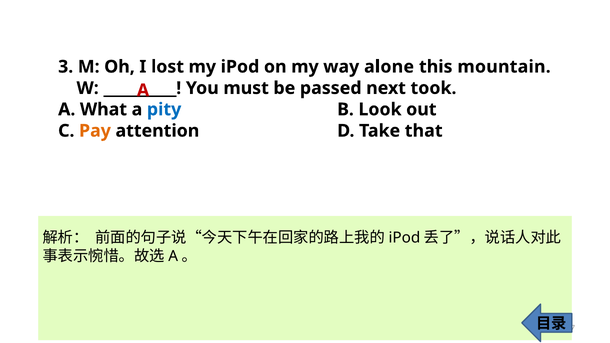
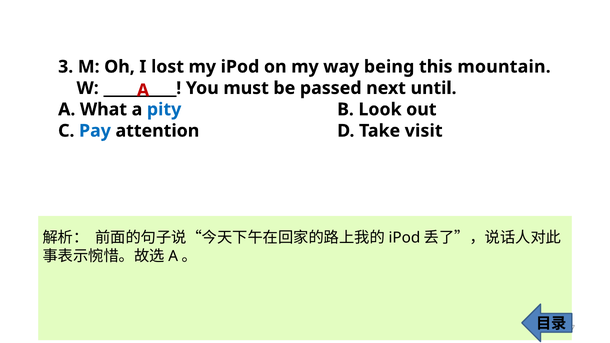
alone: alone -> being (389, 67)
took: took -> until (434, 88)
Pay colour: orange -> blue (95, 131)
that: that -> visit (424, 131)
